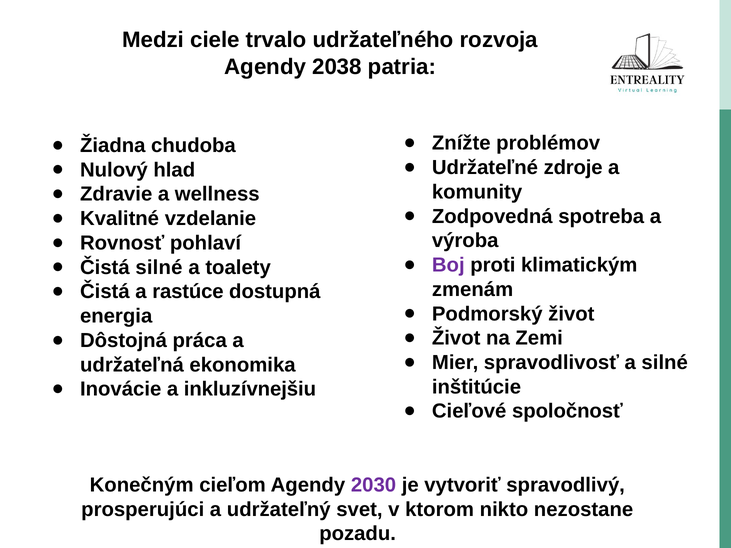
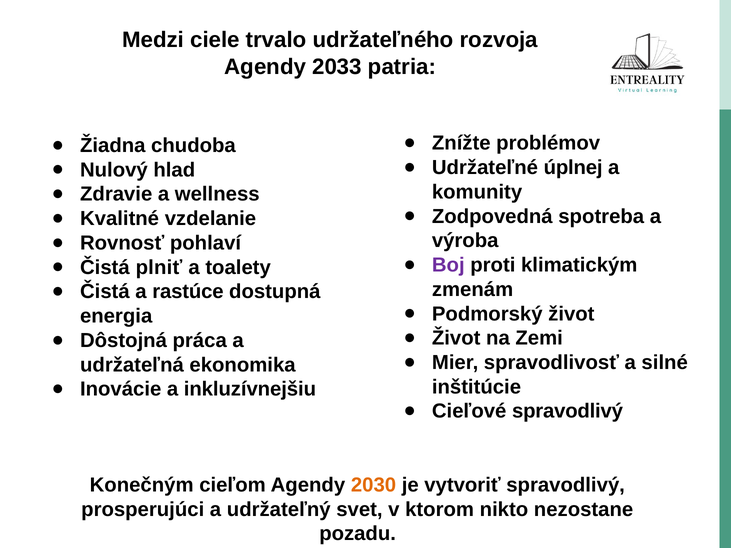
2038: 2038 -> 2033 (337, 67)
zdroje: zdroje -> úplnej (573, 168)
Čistá silné: silné -> plniť (159, 268)
Cieľové spoločnosť: spoločnosť -> spravodlivý (568, 411)
2030 colour: purple -> orange (374, 485)
